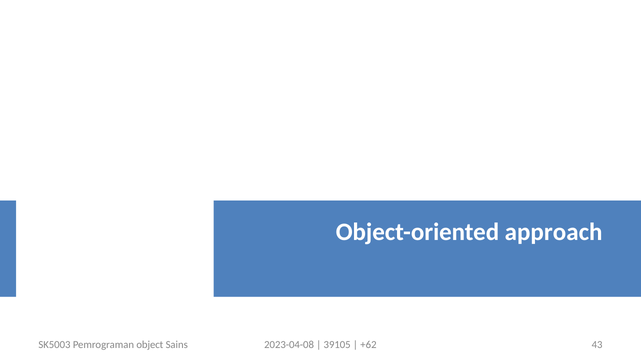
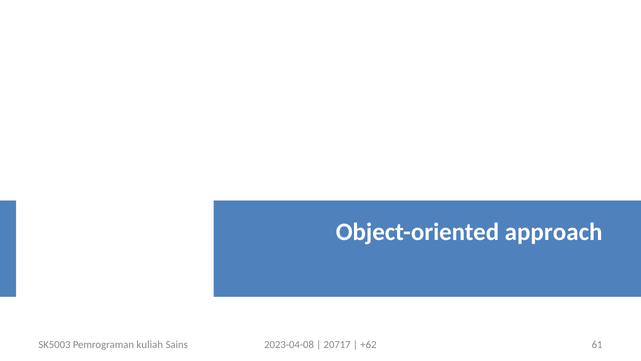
object: object -> kuliah (150, 345)
39105: 39105 -> 20717 (337, 345)
43: 43 -> 61 (597, 344)
